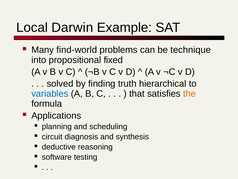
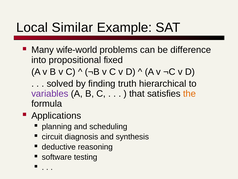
Darwin: Darwin -> Similar (72, 27)
find-world: find-world -> wife-world (77, 50)
technique: technique -> difference (191, 50)
variables colour: blue -> purple (50, 93)
